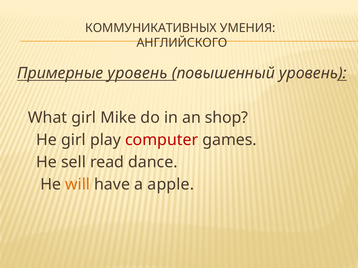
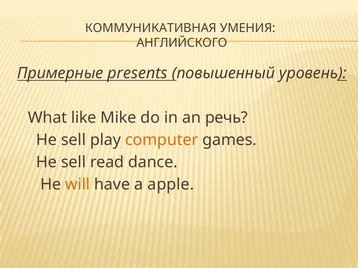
КОММУНИКАТИВНЫХ: КОММУНИКАТИВНЫХ -> КОММУНИКАТИВНАЯ (151, 28)
Примерные уровень: уровень -> presents (137, 73)
What girl: girl -> like (84, 118)
shop: shop -> речь (226, 118)
girl: girl -> sell (73, 140)
computer colour: red -> orange (162, 140)
